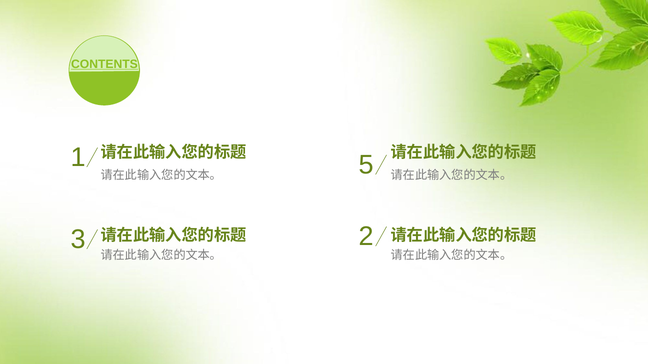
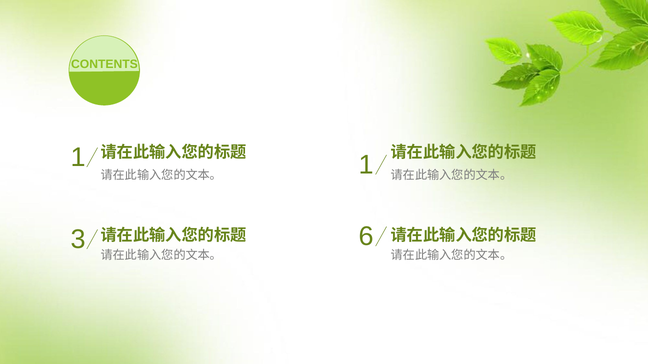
CONTENTS underline: present -> none (104, 64)
1 5: 5 -> 1 (366, 165)
2: 2 -> 6 (366, 237)
